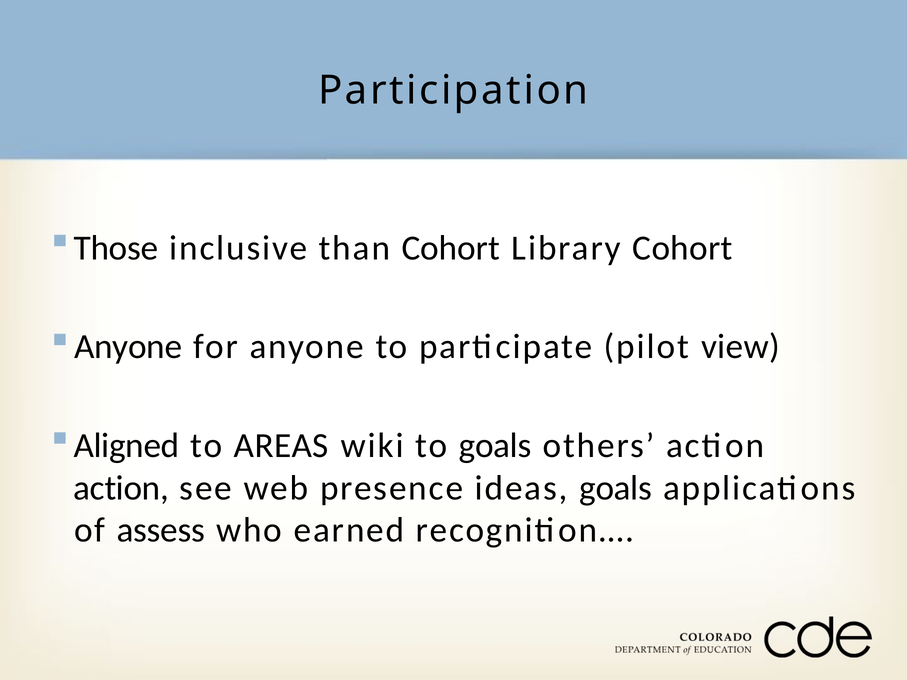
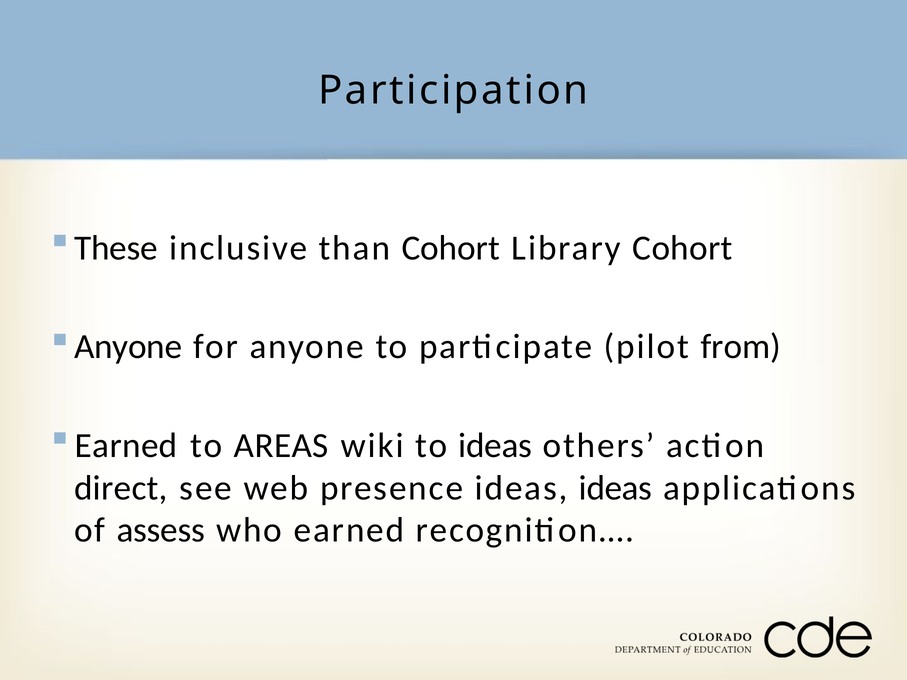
Those: Those -> These (116, 248)
view: view -> from (741, 347)
Aligned: Aligned -> Earned (126, 446)
to goals: goals -> ideas (495, 446)
action: action -> direct (121, 488)
ideas goals: goals -> ideas (616, 488)
